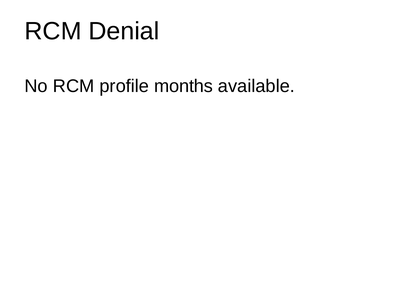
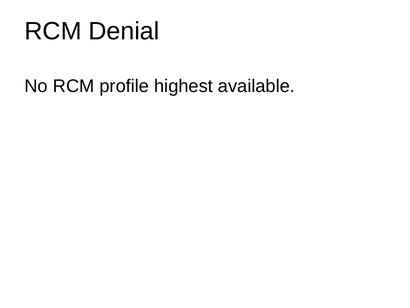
months: months -> highest (184, 86)
